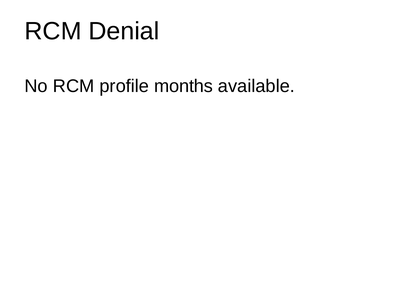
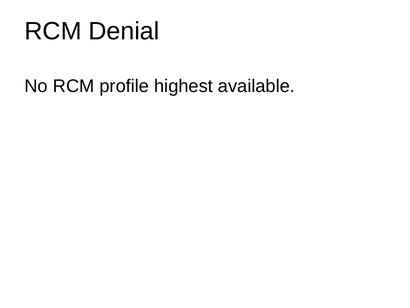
months: months -> highest (184, 86)
